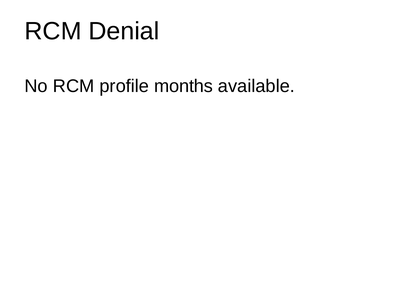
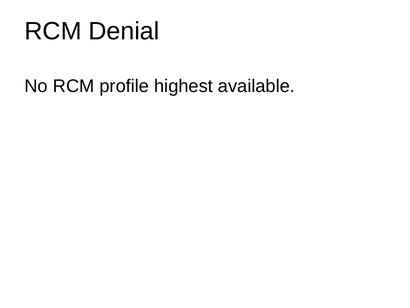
months: months -> highest (184, 86)
